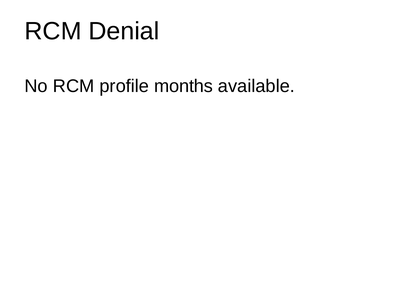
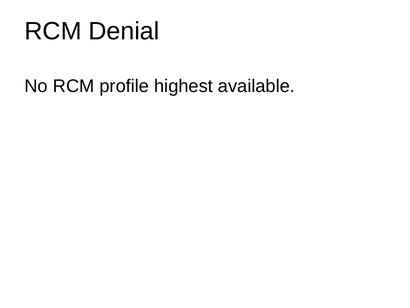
months: months -> highest (184, 86)
